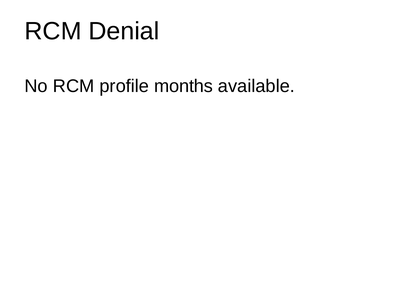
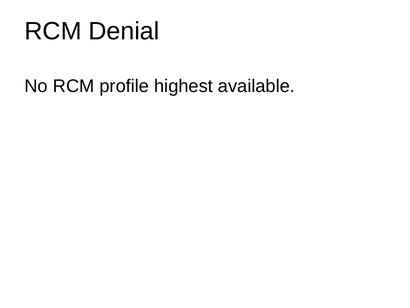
months: months -> highest (184, 86)
